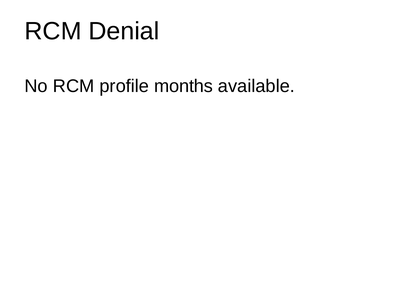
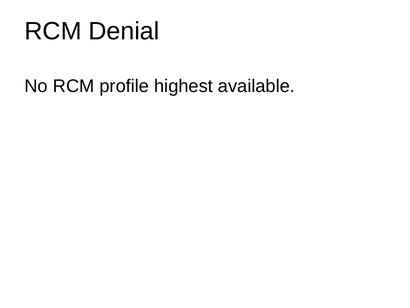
months: months -> highest (184, 86)
